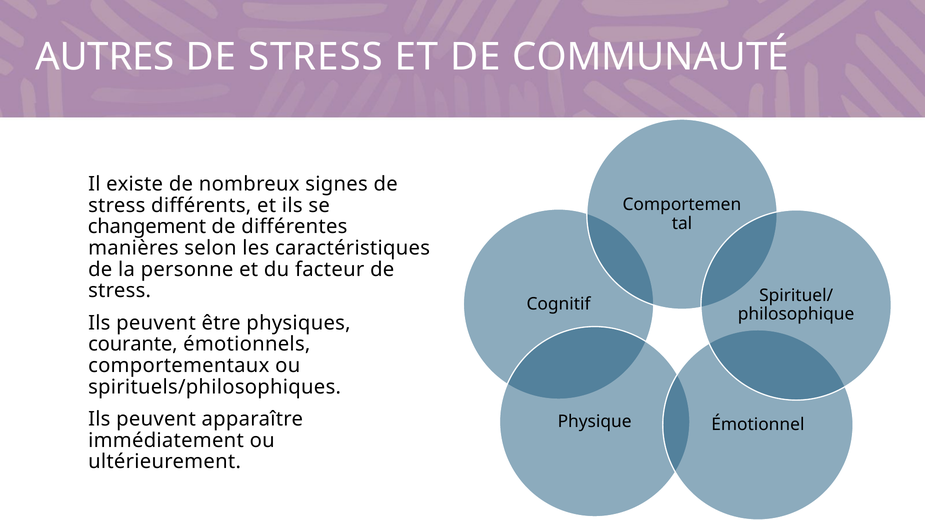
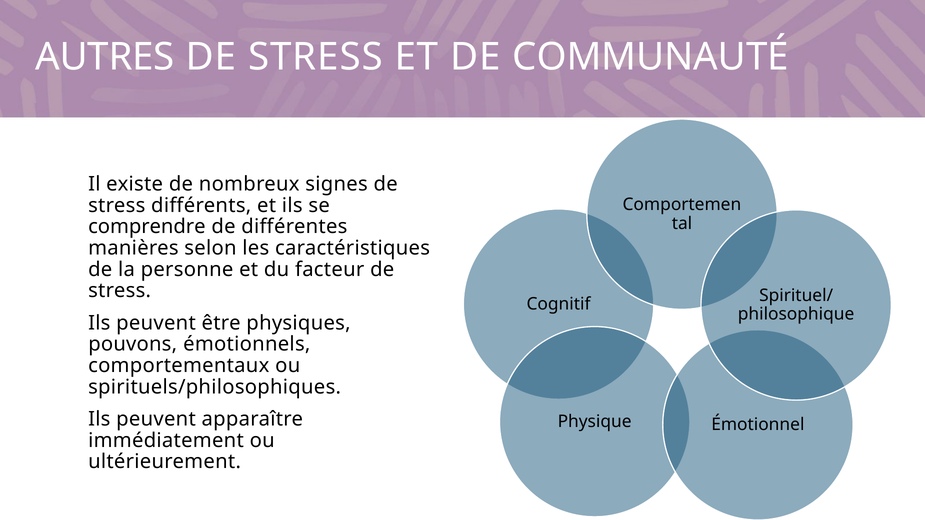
changement: changement -> comprendre (147, 227)
courante: courante -> pouvons (133, 344)
